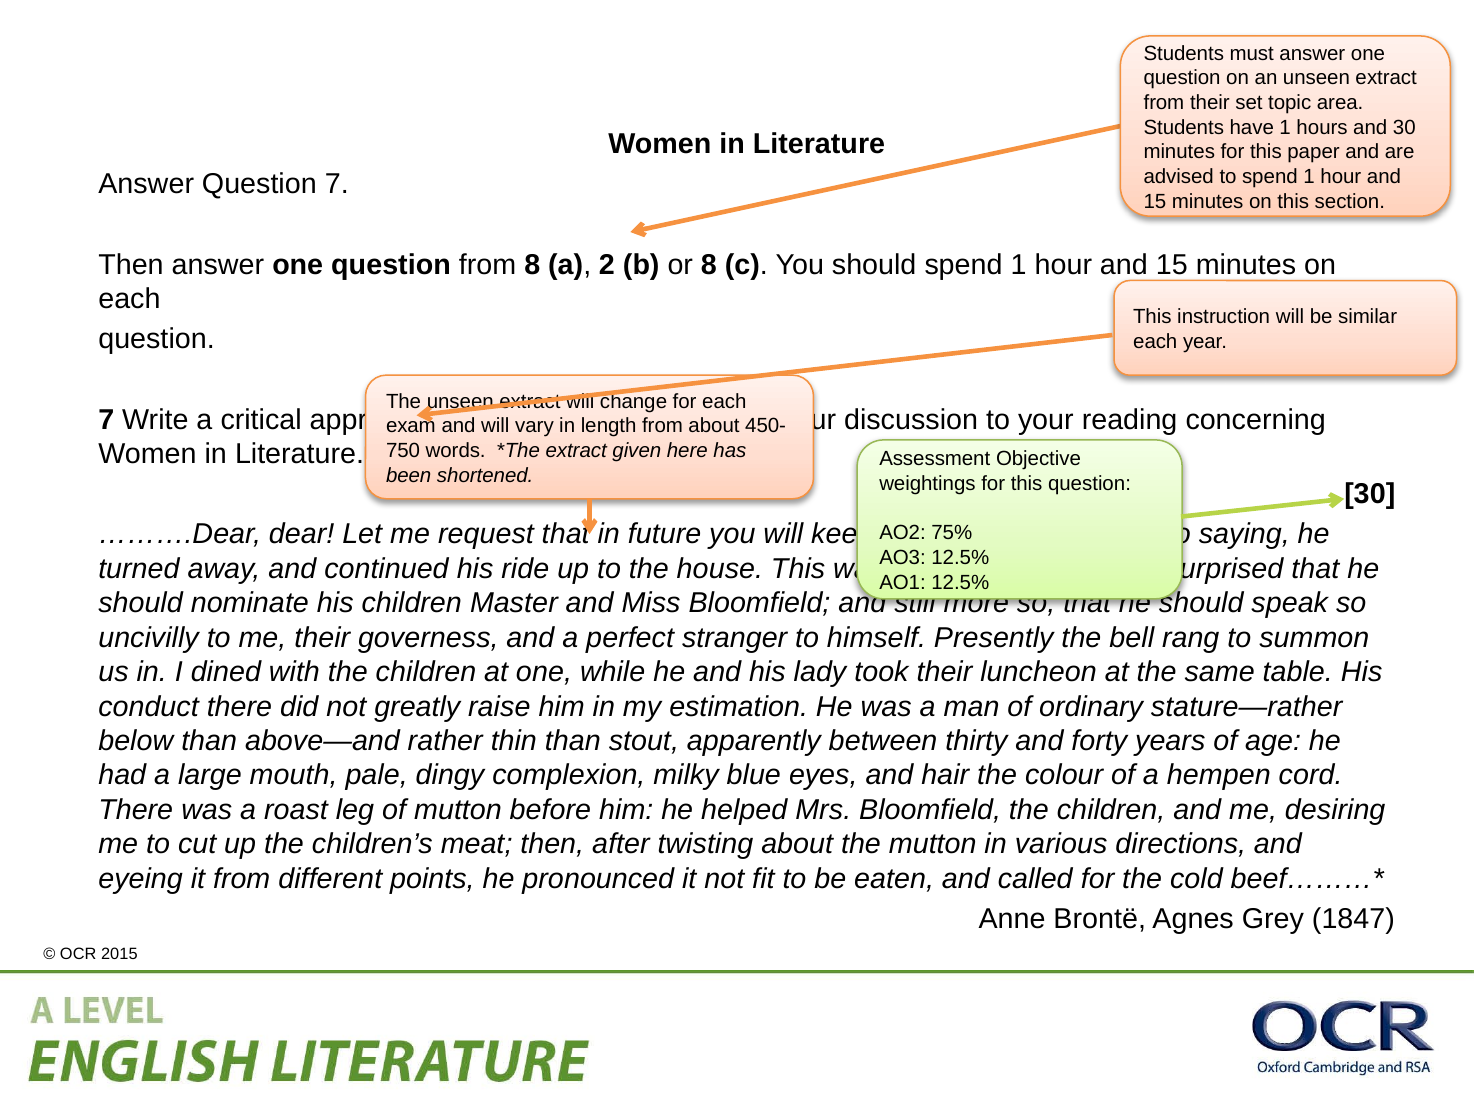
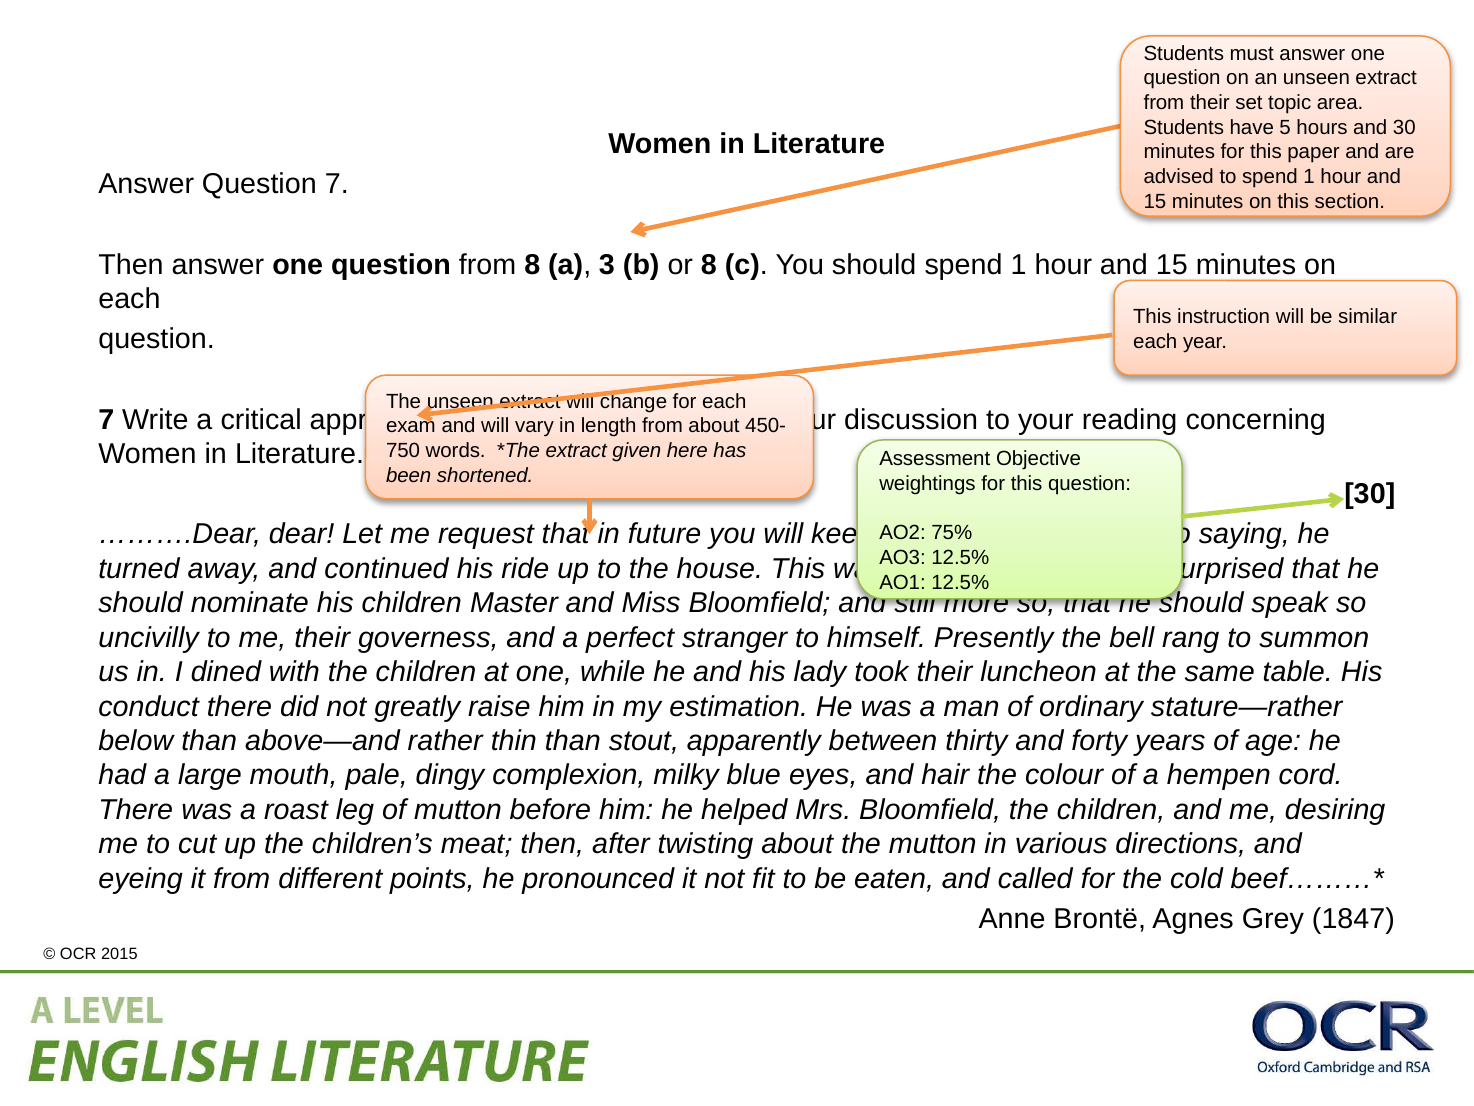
have 1: 1 -> 5 (1285, 127)
2: 2 -> 3 (607, 265)
